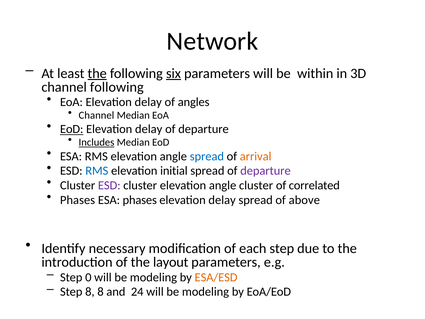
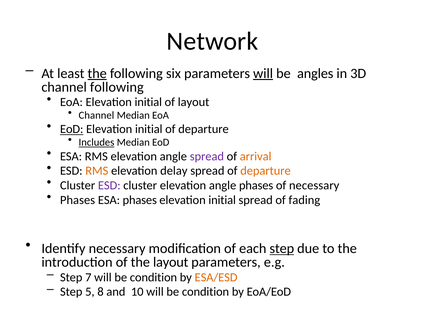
six underline: present -> none (173, 73)
will underline: none -> present (263, 73)
within: within -> angles (315, 73)
EoA Elevation delay: delay -> initial (148, 102)
of angles: angles -> layout (194, 102)
delay: delay -> initial (149, 129)
spread colour: blue -> purple (207, 156)
RMS colour: blue -> orange (97, 171)
initial: initial -> delay (174, 171)
departure colour: purple -> orange (265, 171)
angle cluster: cluster -> phases (256, 185)
of correlated: correlated -> necessary (314, 185)
delay: delay -> initial (222, 200)
above: above -> fading (304, 200)
step underline: none -> present (282, 248)
0: 0 -> 7 (88, 277)
modeling: modeling -> condition (153, 277)
Step 8: 8 -> 5 (90, 292)
24: 24 -> 10 (137, 292)
modeling: modeling -> condition (206, 292)
